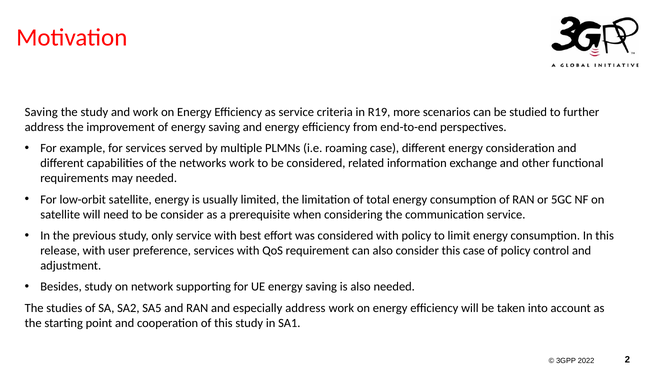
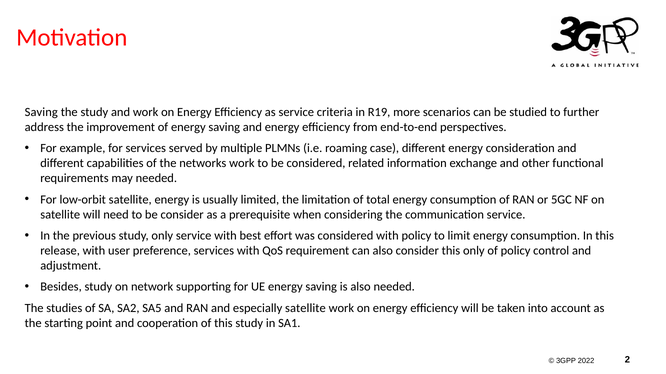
this case: case -> only (474, 251)
especially address: address -> satellite (305, 308)
